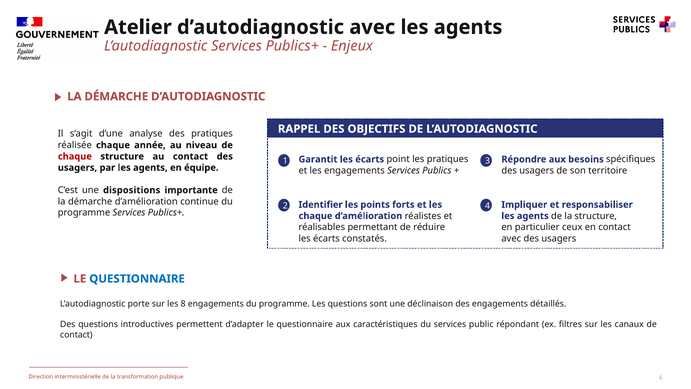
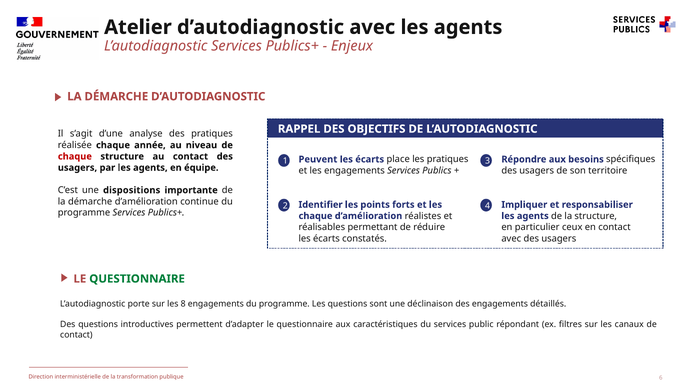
Garantit: Garantit -> Peuvent (318, 159)
point: point -> place (398, 159)
QUESTIONNAIRE colour: blue -> green (137, 279)
